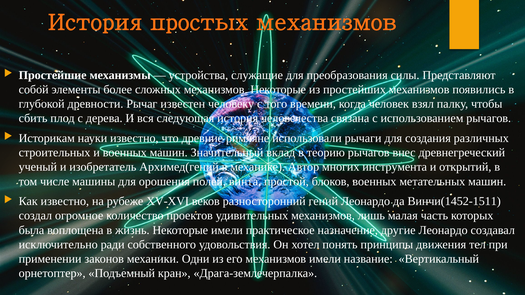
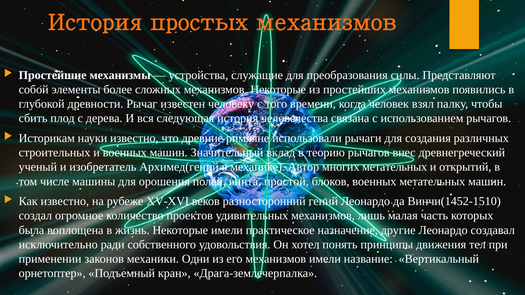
многих инструмента: инструмента -> метательных (395, 167)
Винчи(1452-1511: Винчи(1452-1511 -> Винчи(1452-1510 (454, 201)
